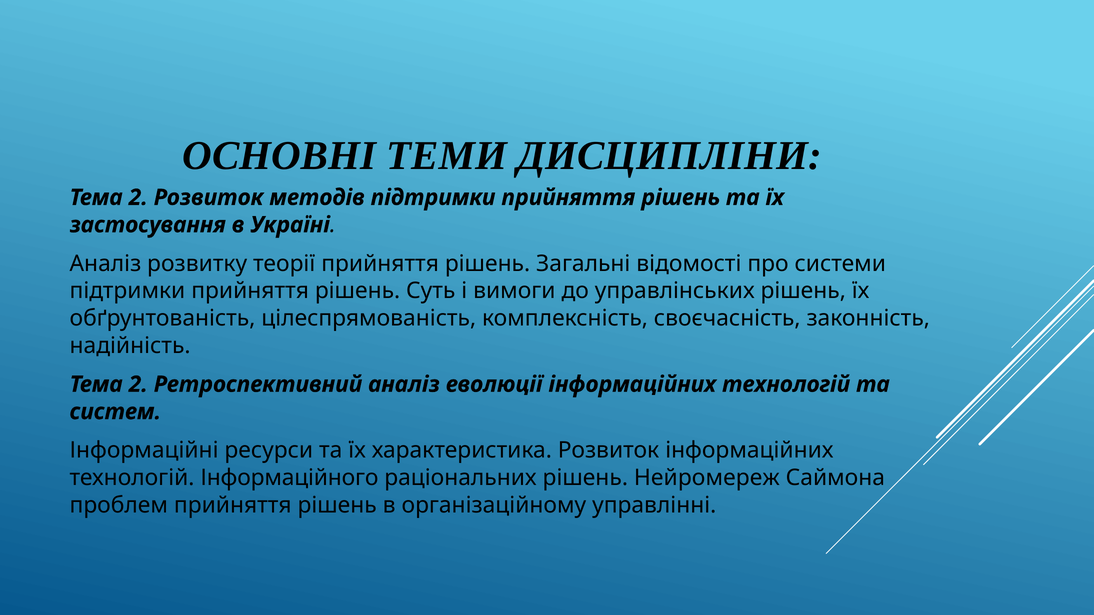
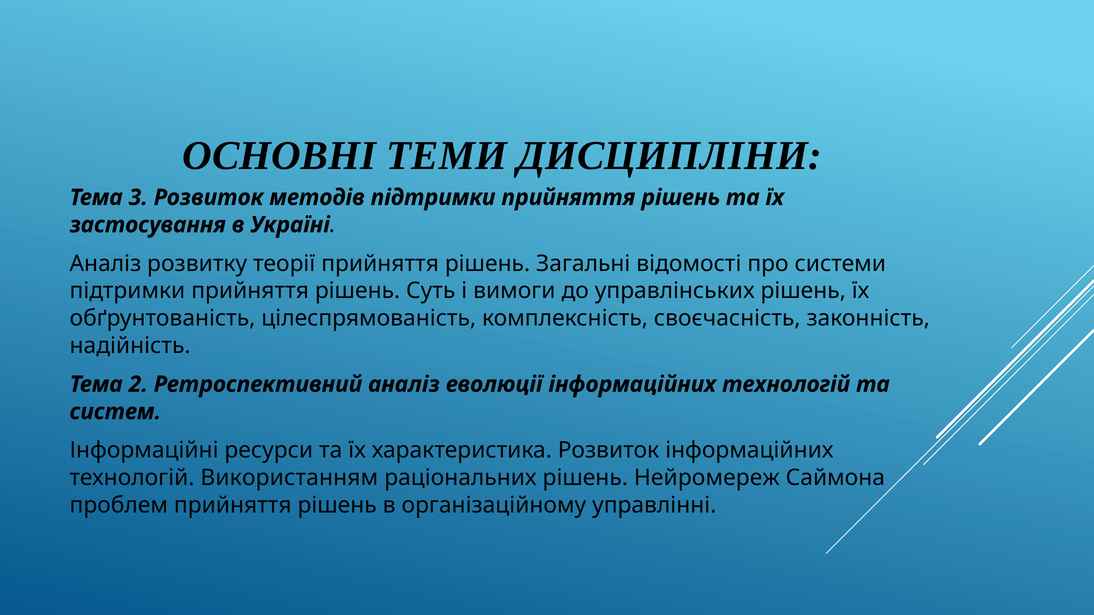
2: 2 -> 3 (138, 198)
Інформаційного: Інформаційного -> Використанням (289, 478)
